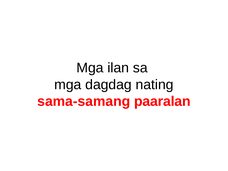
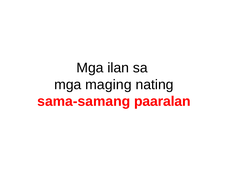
dagdag: dagdag -> maging (108, 85)
